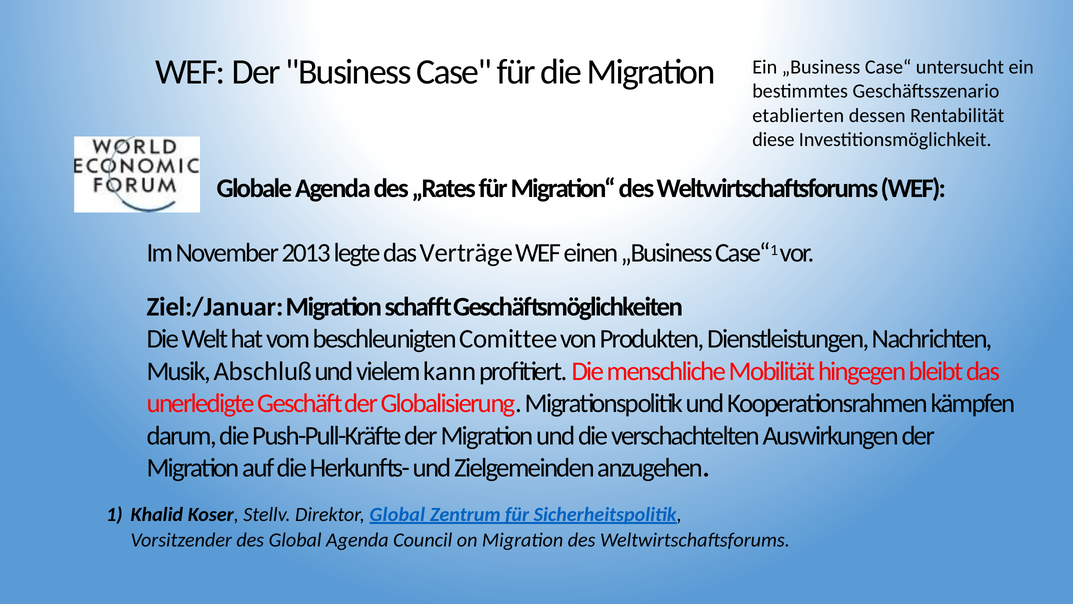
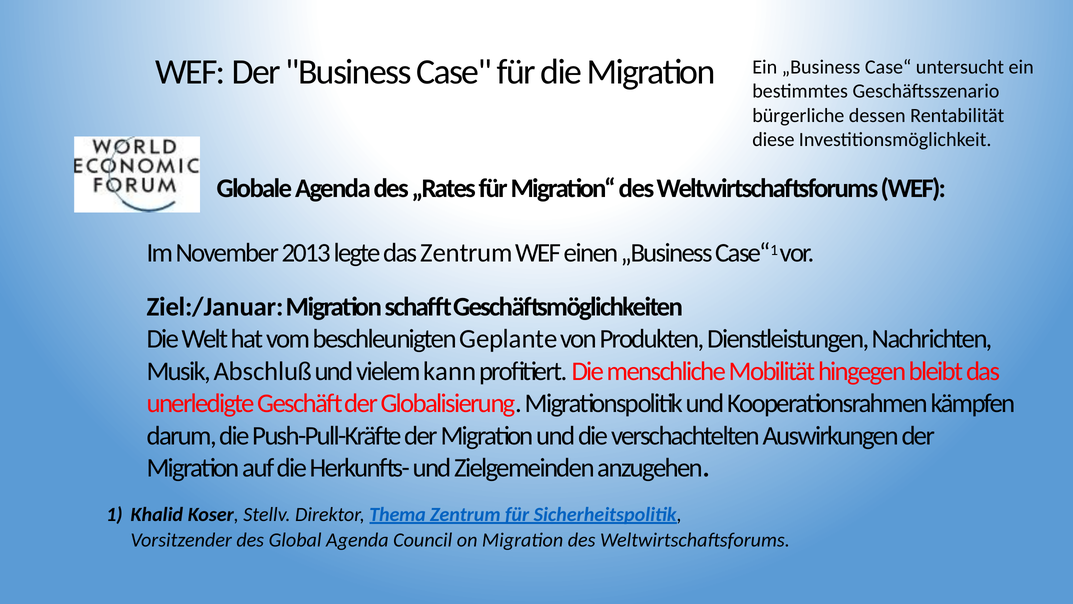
etablierten: etablierten -> bürgerliche (798, 115)
das Verträge: Verträge -> Zentrum (466, 253)
Comittee: Comittee -> Geplante (508, 339)
Direktor Global: Global -> Thema (398, 514)
